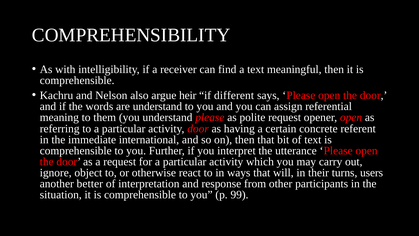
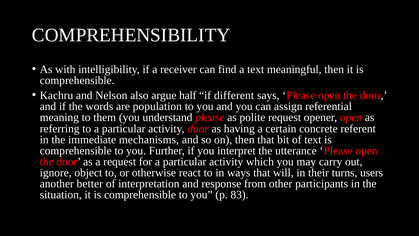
heir: heir -> half (188, 95)
are understand: understand -> population (157, 106)
international: international -> mechanisms (149, 139)
99: 99 -> 83 (240, 195)
